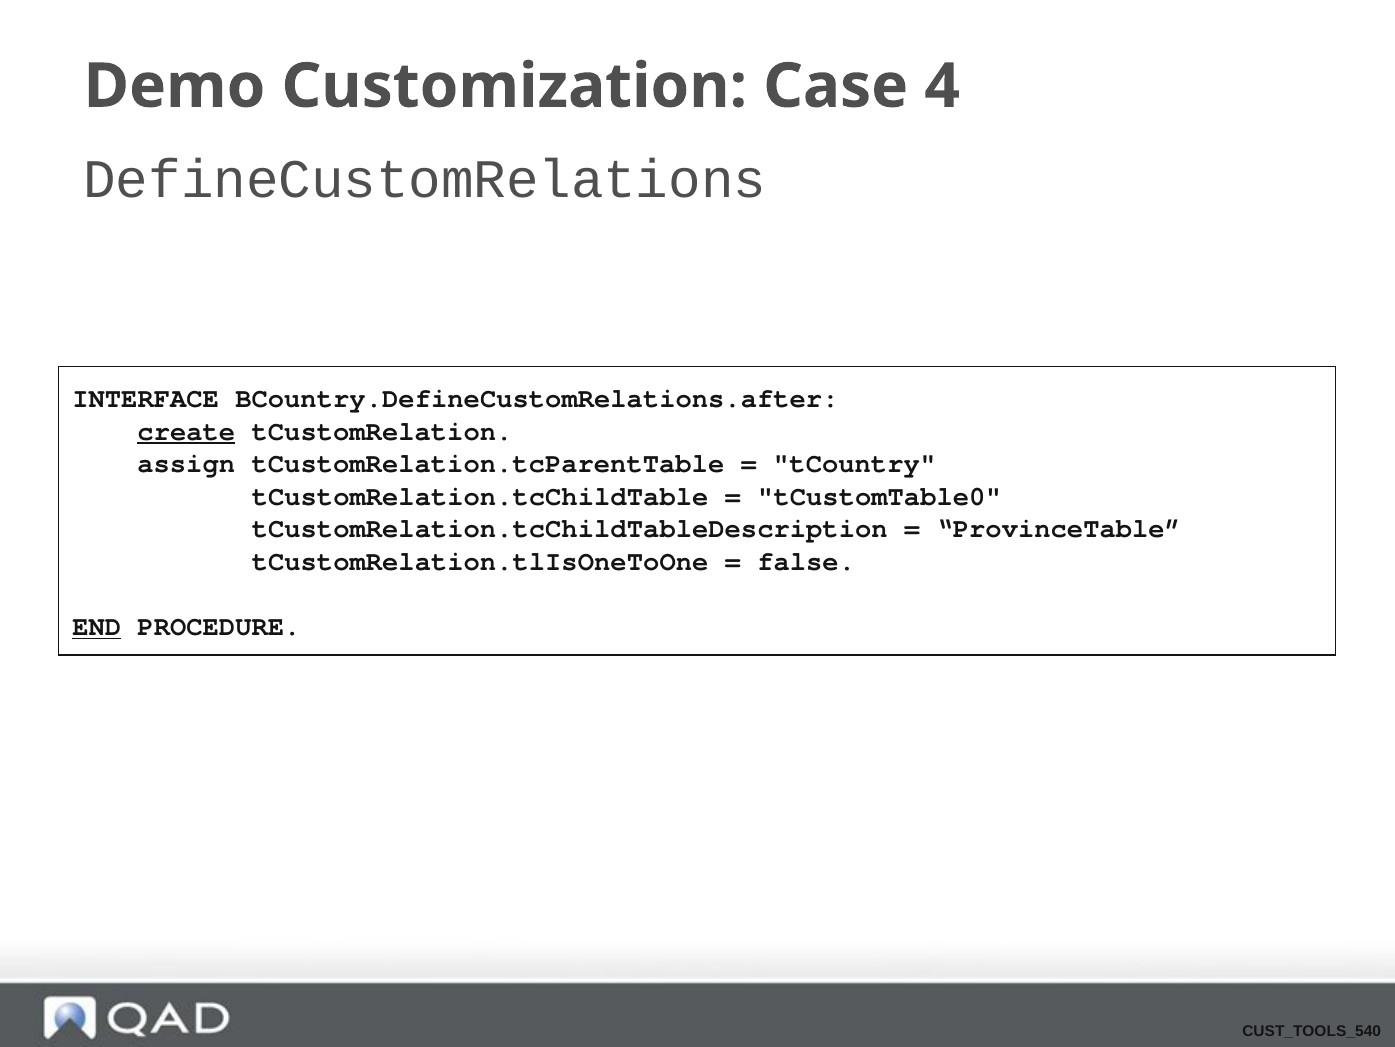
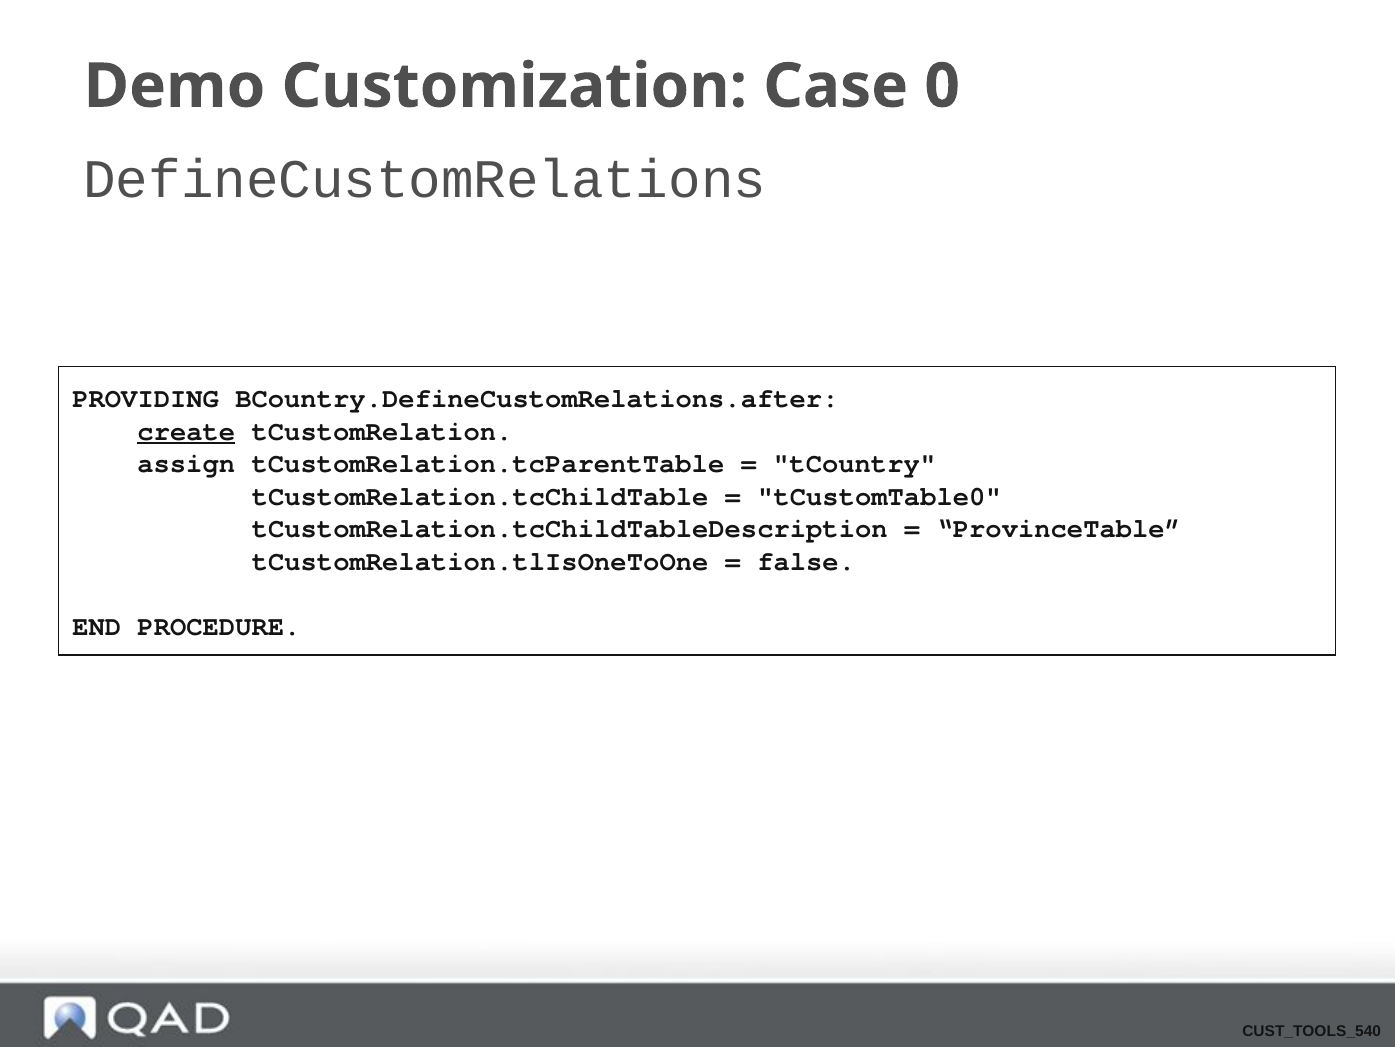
4: 4 -> 0 (942, 86)
INTERFACE: INTERFACE -> PROVIDING (146, 398)
END underline: present -> none (97, 626)
